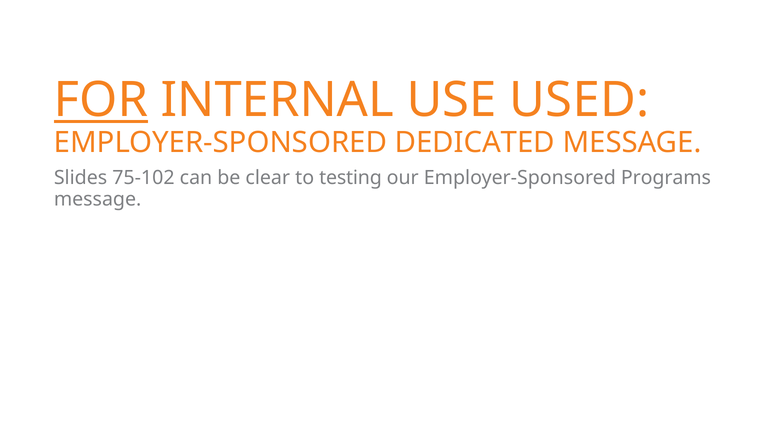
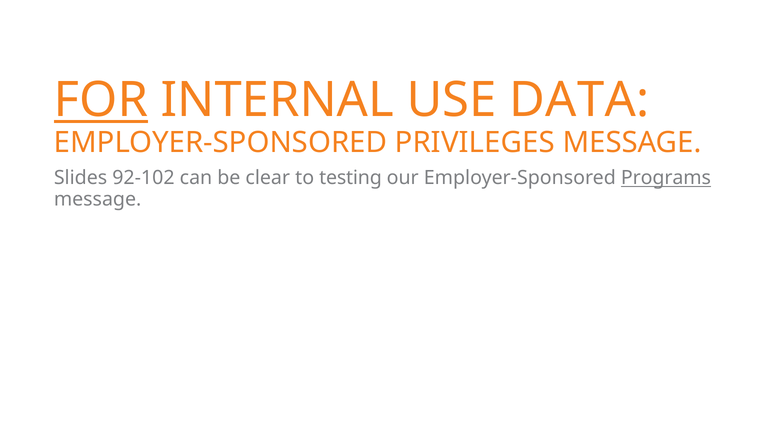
USED: USED -> DATA (579, 100)
DEDICATED: DEDICATED -> PRIVILEGES (475, 143)
75-102: 75-102 -> 92-102 (143, 178)
Programs underline: none -> present (666, 178)
